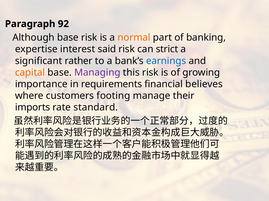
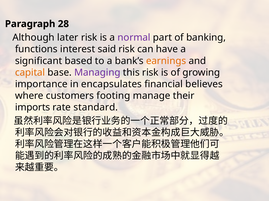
92: 92 -> 28 (63, 24)
Although base: base -> later (68, 38)
normal colour: orange -> purple (134, 38)
expertise: expertise -> functions (36, 49)
strict: strict -> have (167, 49)
rather: rather -> based (79, 61)
earnings colour: blue -> orange (166, 61)
requirements: requirements -> encapsulates (111, 84)
